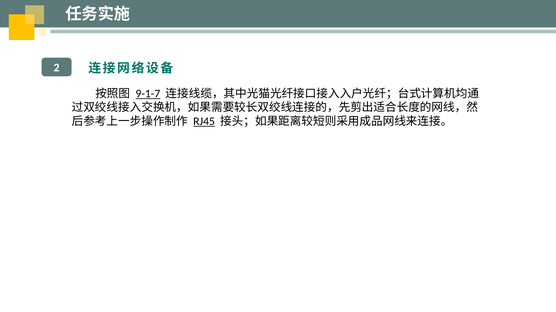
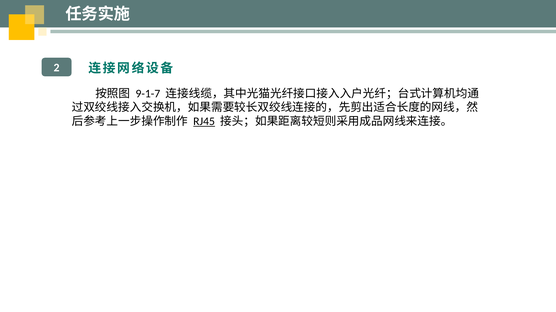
9-1-7 underline: present -> none (148, 94)
